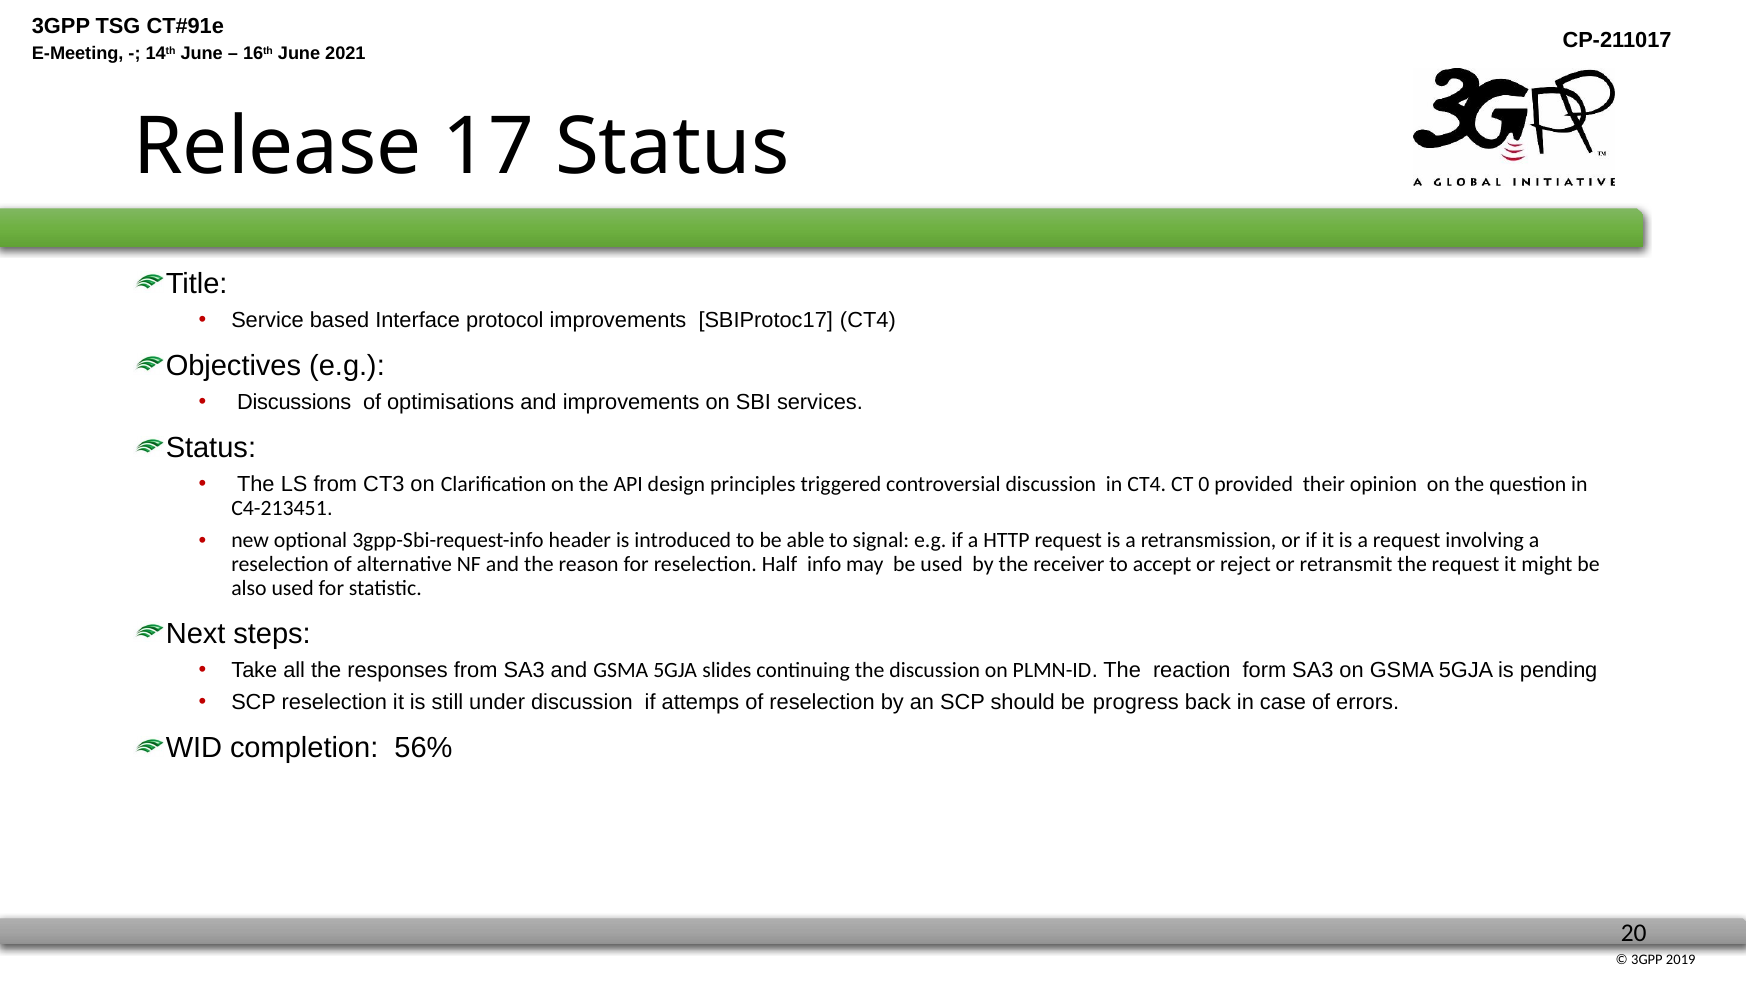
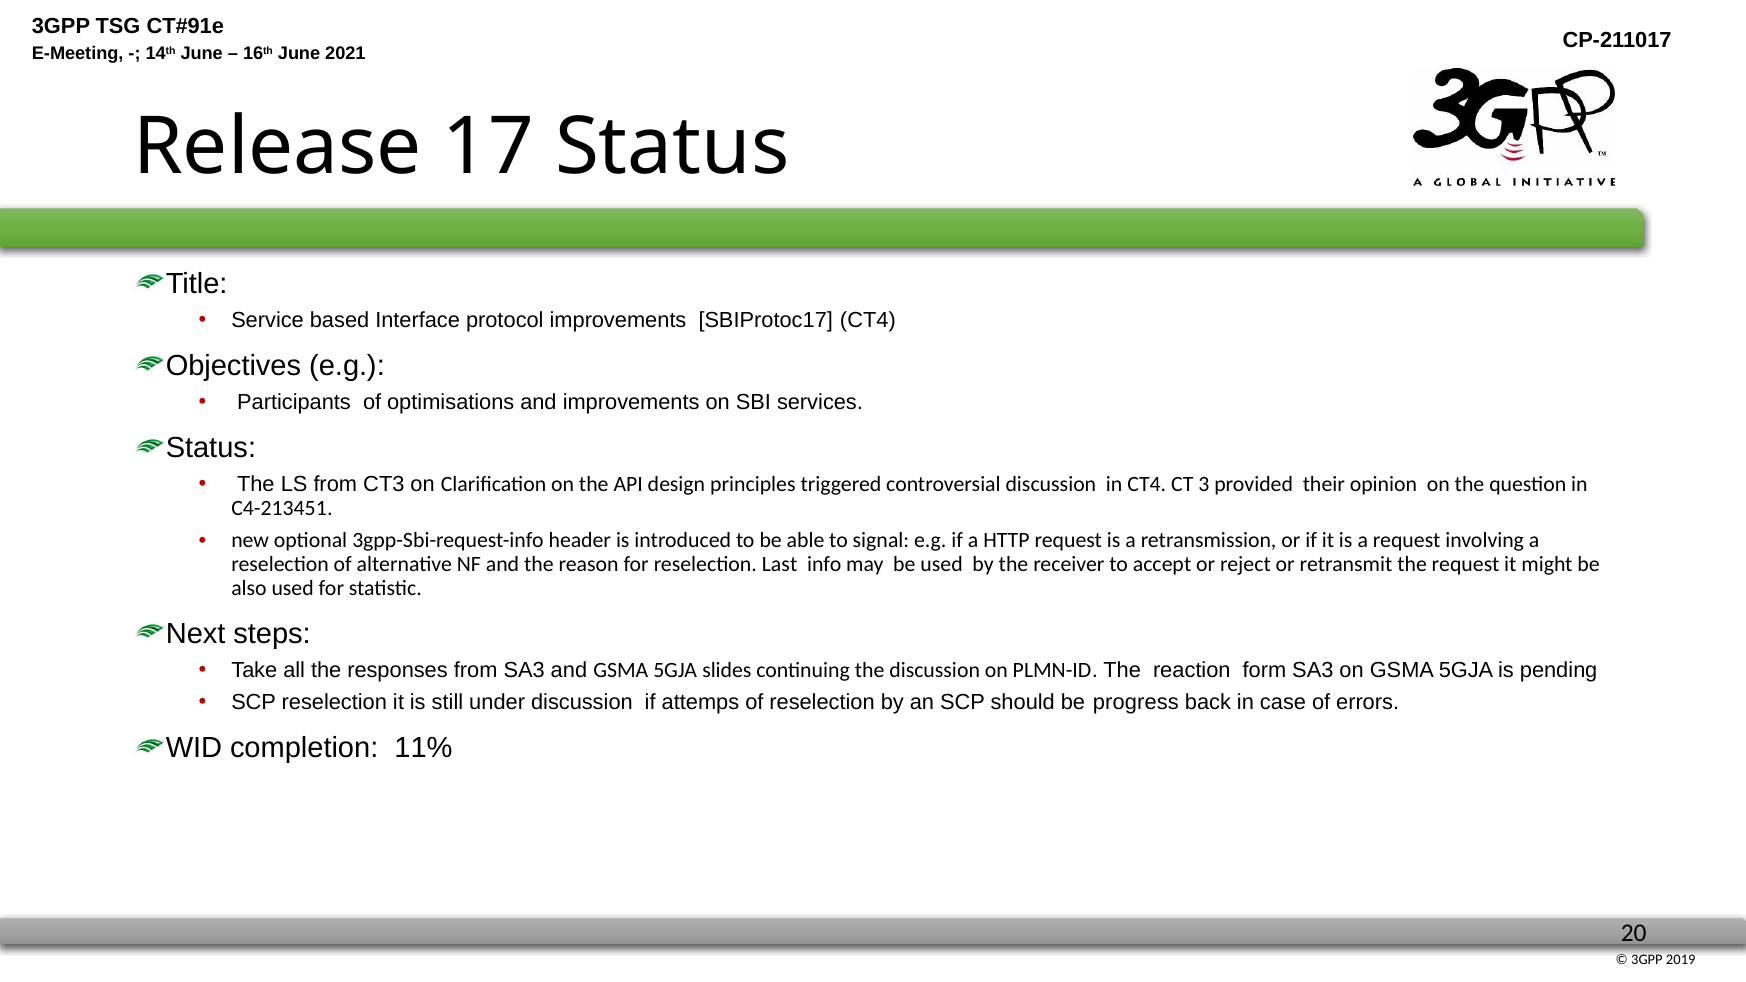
Discussions: Discussions -> Participants (294, 402)
0: 0 -> 3 (1204, 485)
Half: Half -> Last (780, 564)
56%: 56% -> 11% (423, 748)
